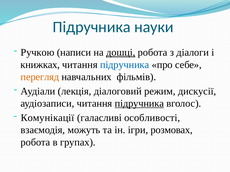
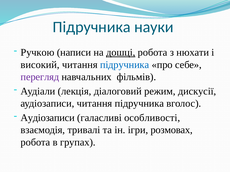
діалоги: діалоги -> нюхати (193, 53)
книжках: книжках -> високий (40, 65)
перегляд colour: orange -> purple (40, 77)
підручника underline: present -> none (139, 104)
Комунікації: Комунікації -> Аудіозаписи (48, 118)
можуть: можуть -> тривалі (84, 130)
